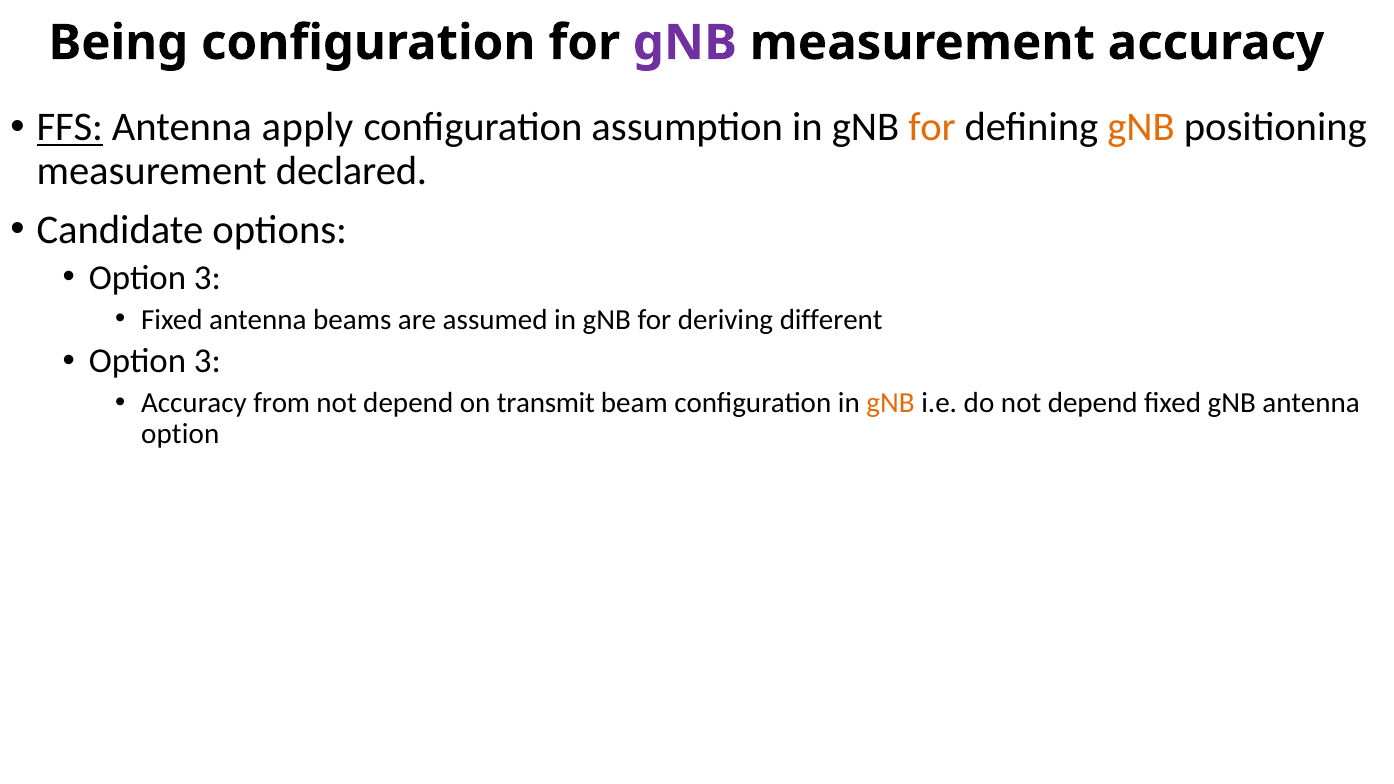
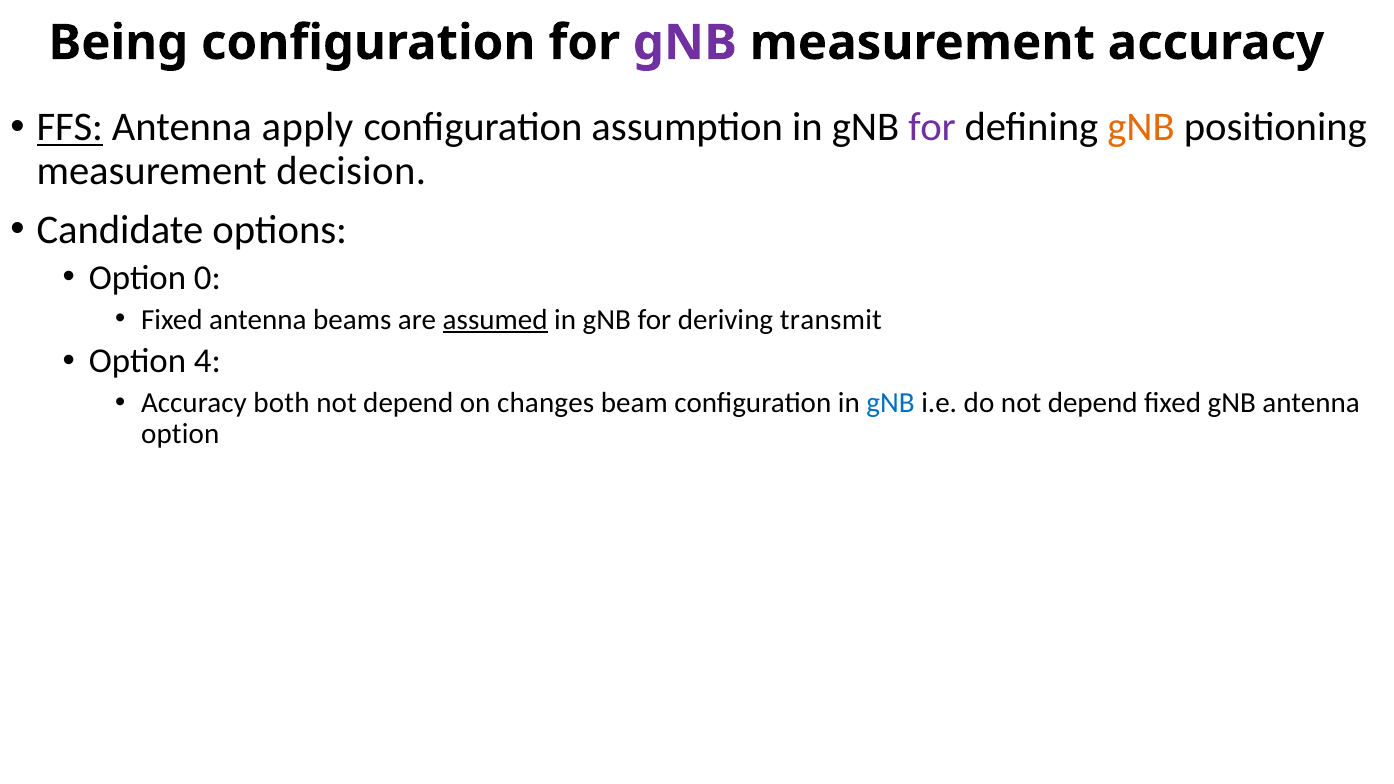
for colour: orange -> purple (932, 127)
declared: declared -> decision (351, 171)
3: 3 -> 0 (207, 278)
assumed underline: none -> present (495, 319)
different: different -> transmit (831, 319)
3: 3 -> 4 (207, 361)
from: from -> both (281, 403)
transmit: transmit -> changes (546, 403)
gNB colour: orange -> blue (891, 403)
